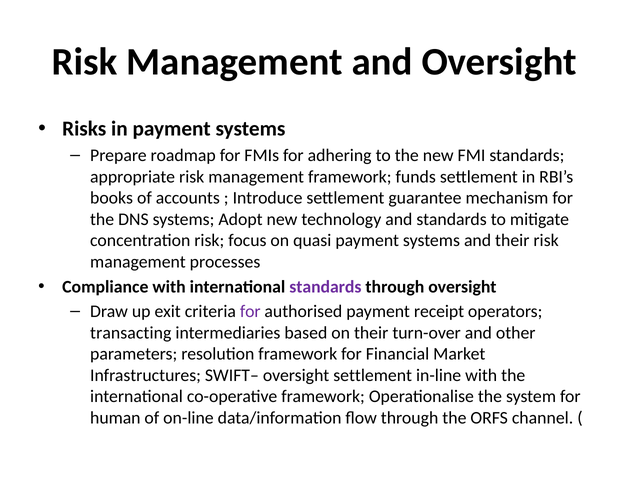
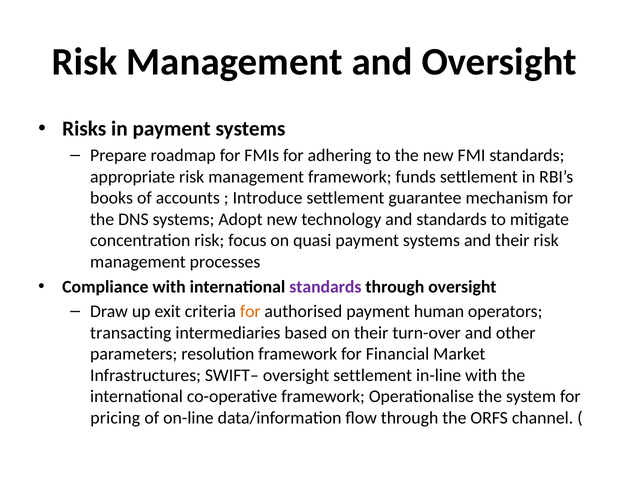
for colour: purple -> orange (250, 312)
receipt: receipt -> human (439, 312)
human: human -> pricing (115, 418)
